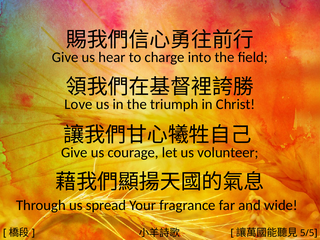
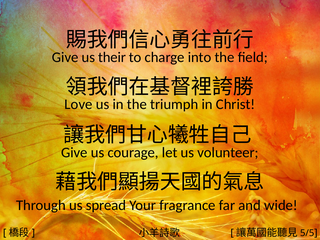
hear: hear -> their (112, 57)
